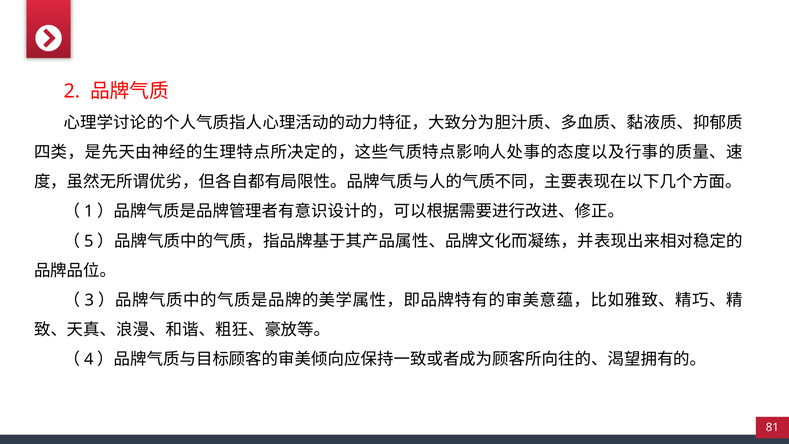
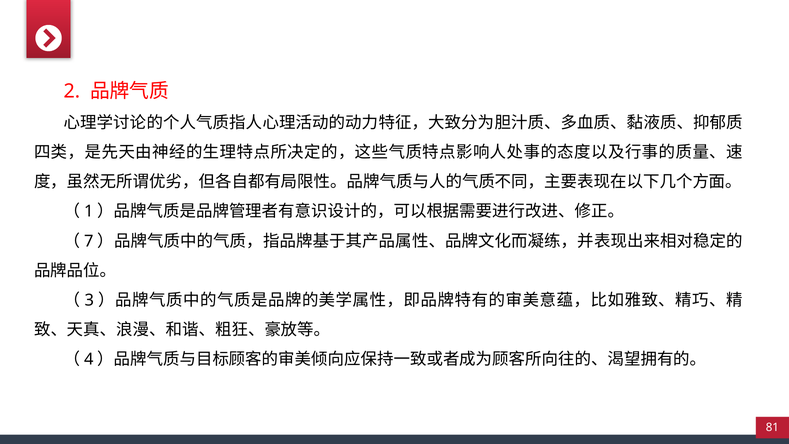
5: 5 -> 7 (89, 241)
